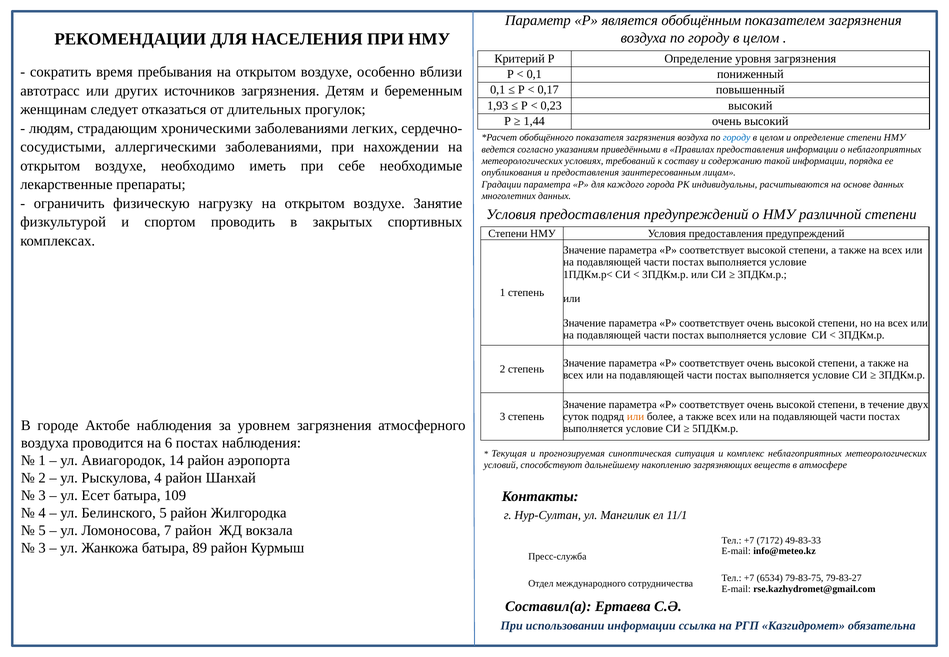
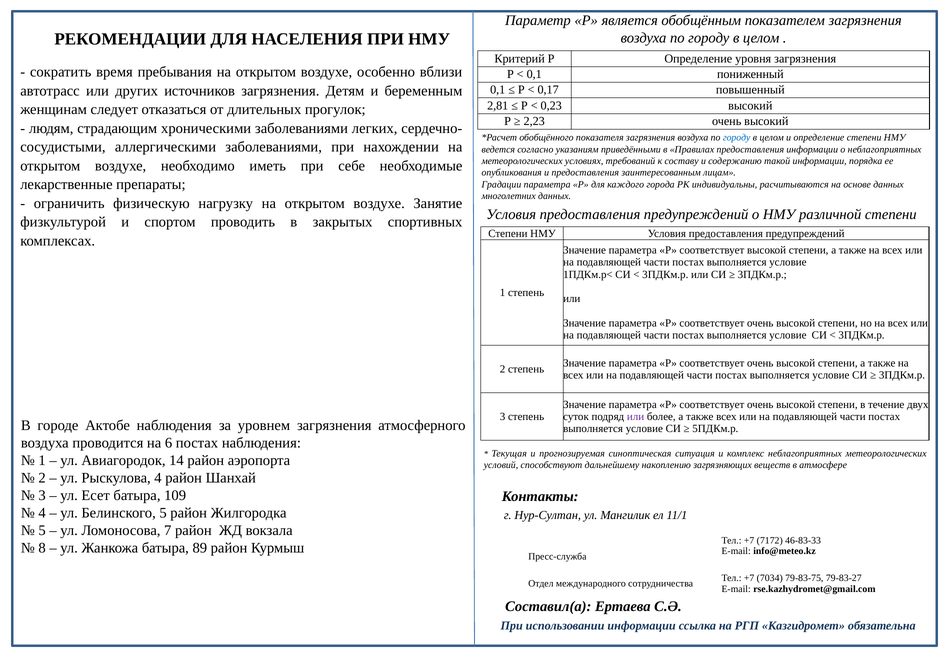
1,93: 1,93 -> 2,81 (498, 106)
1,44: 1,44 -> 2,23 (534, 121)
или colour: orange -> purple (636, 417)
49-83-33: 49-83-33 -> 46-83-33 (803, 540)
3: 3 -> 8 (42, 548)
6534: 6534 -> 7034 (770, 578)
